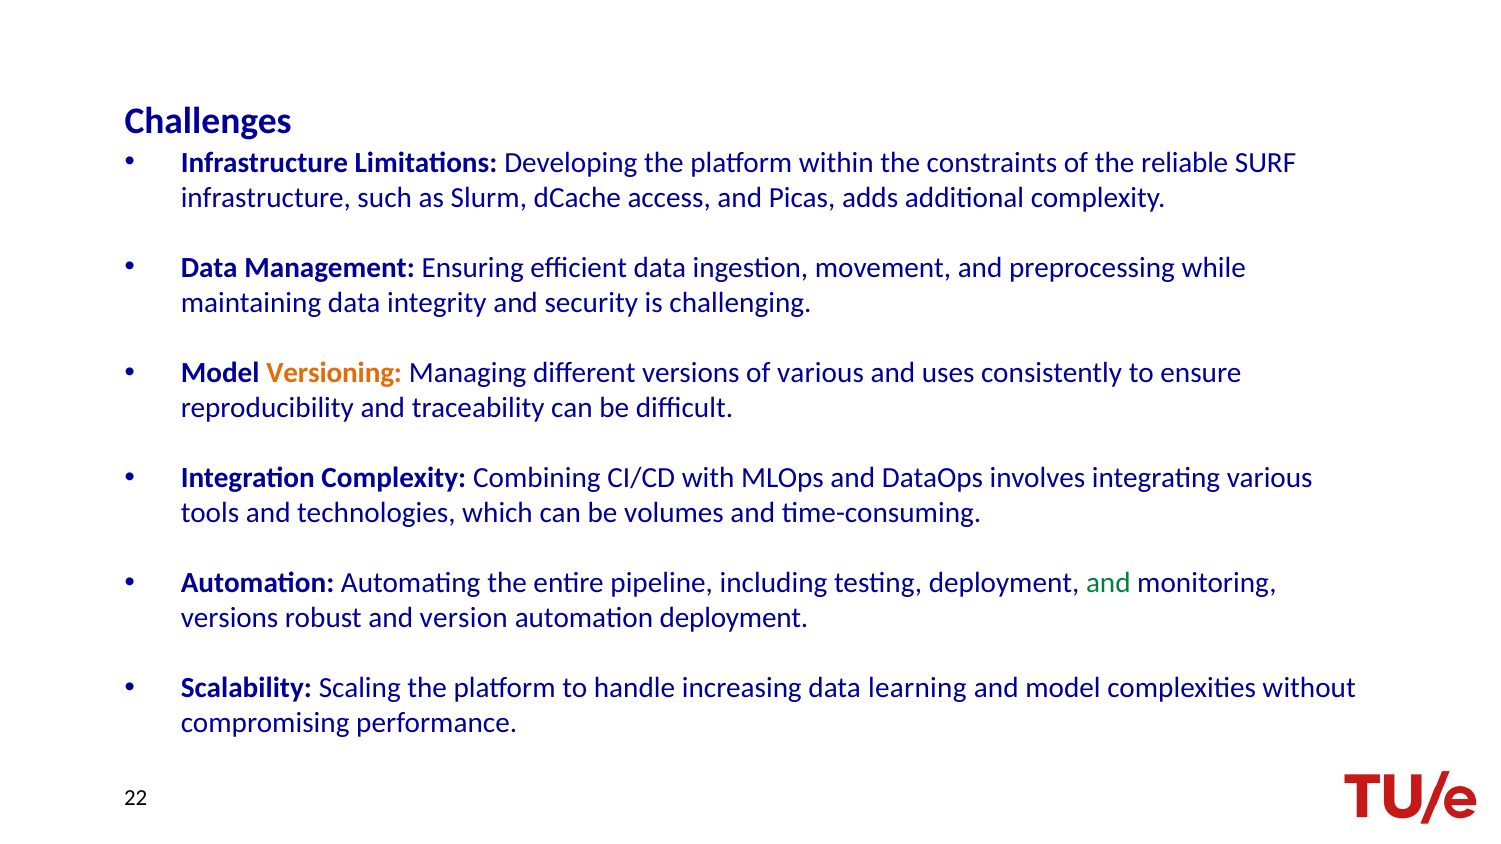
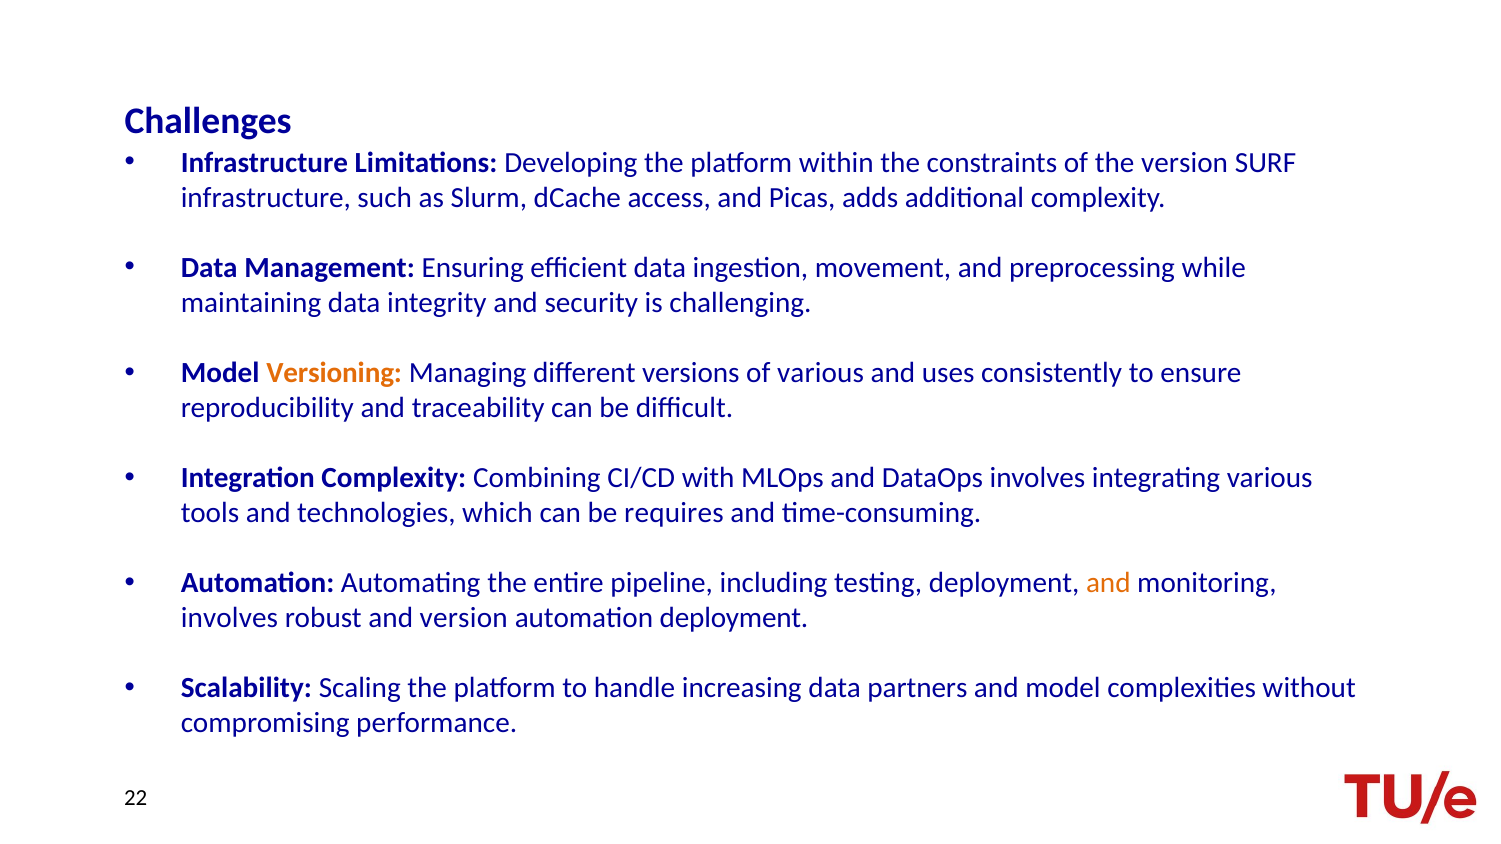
the reliable: reliable -> version (1185, 163)
volumes: volumes -> requires (674, 513)
and colour: green -> orange (1108, 583)
versions: versions -> involves (230, 618)
learning: learning -> partners (917, 689)
